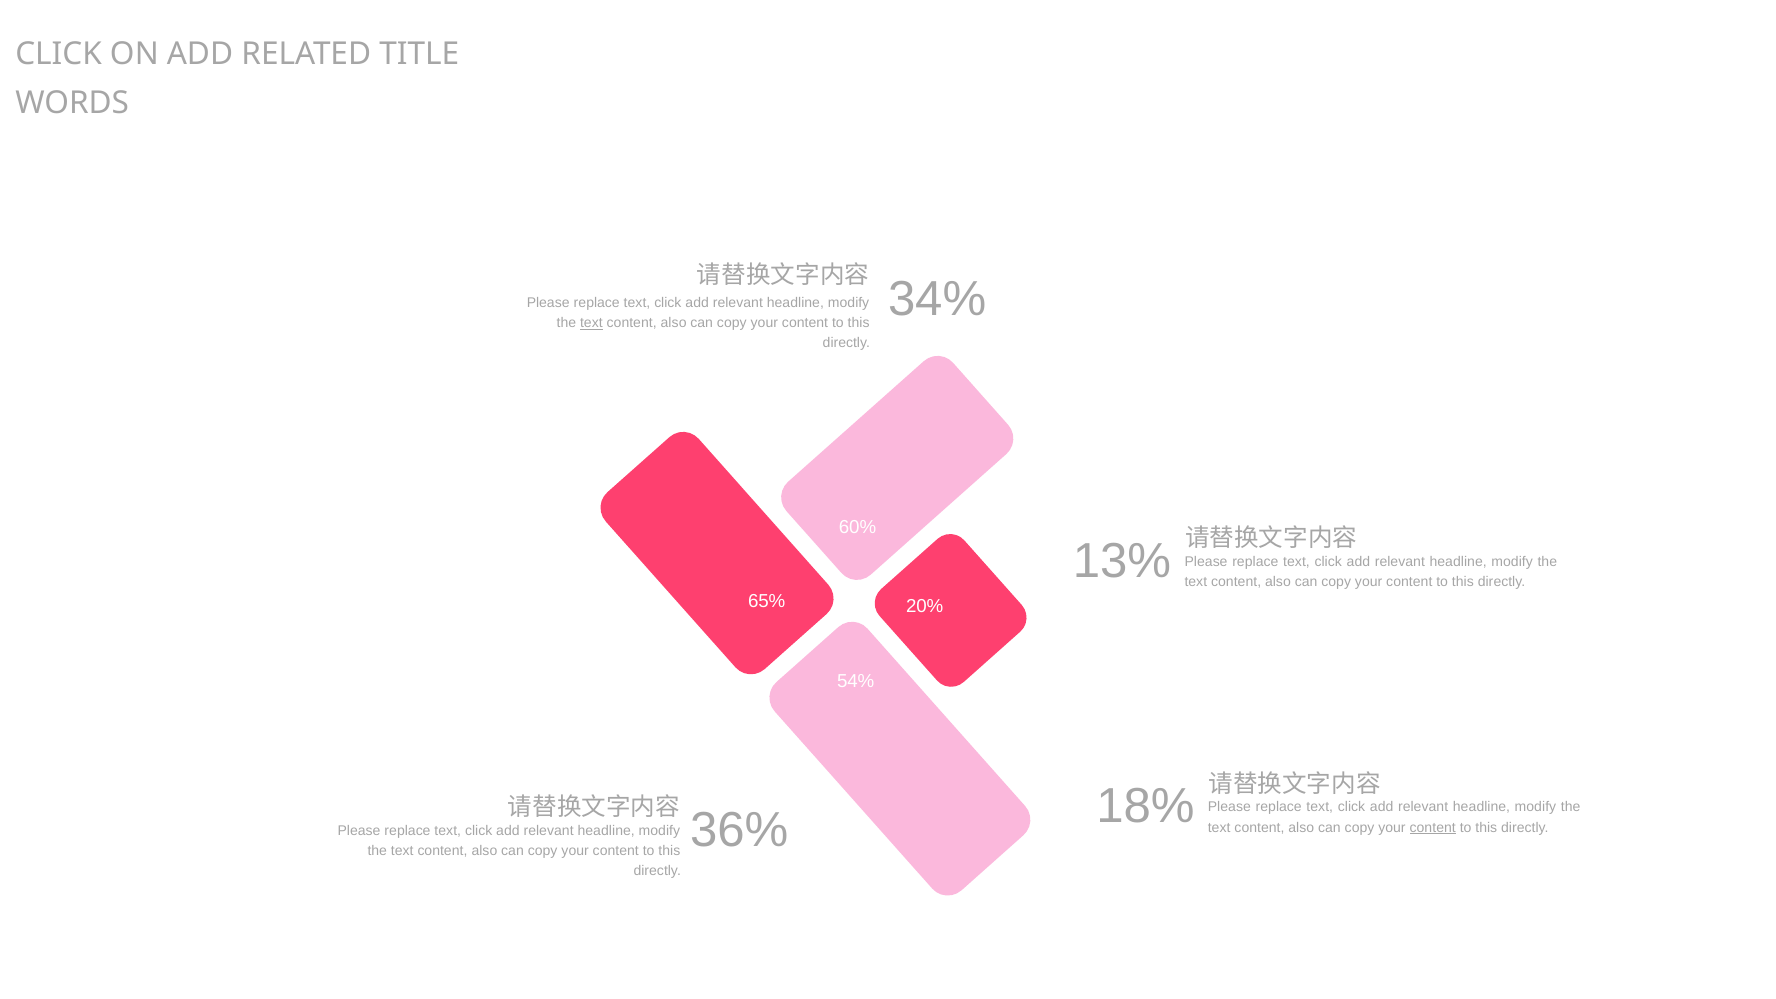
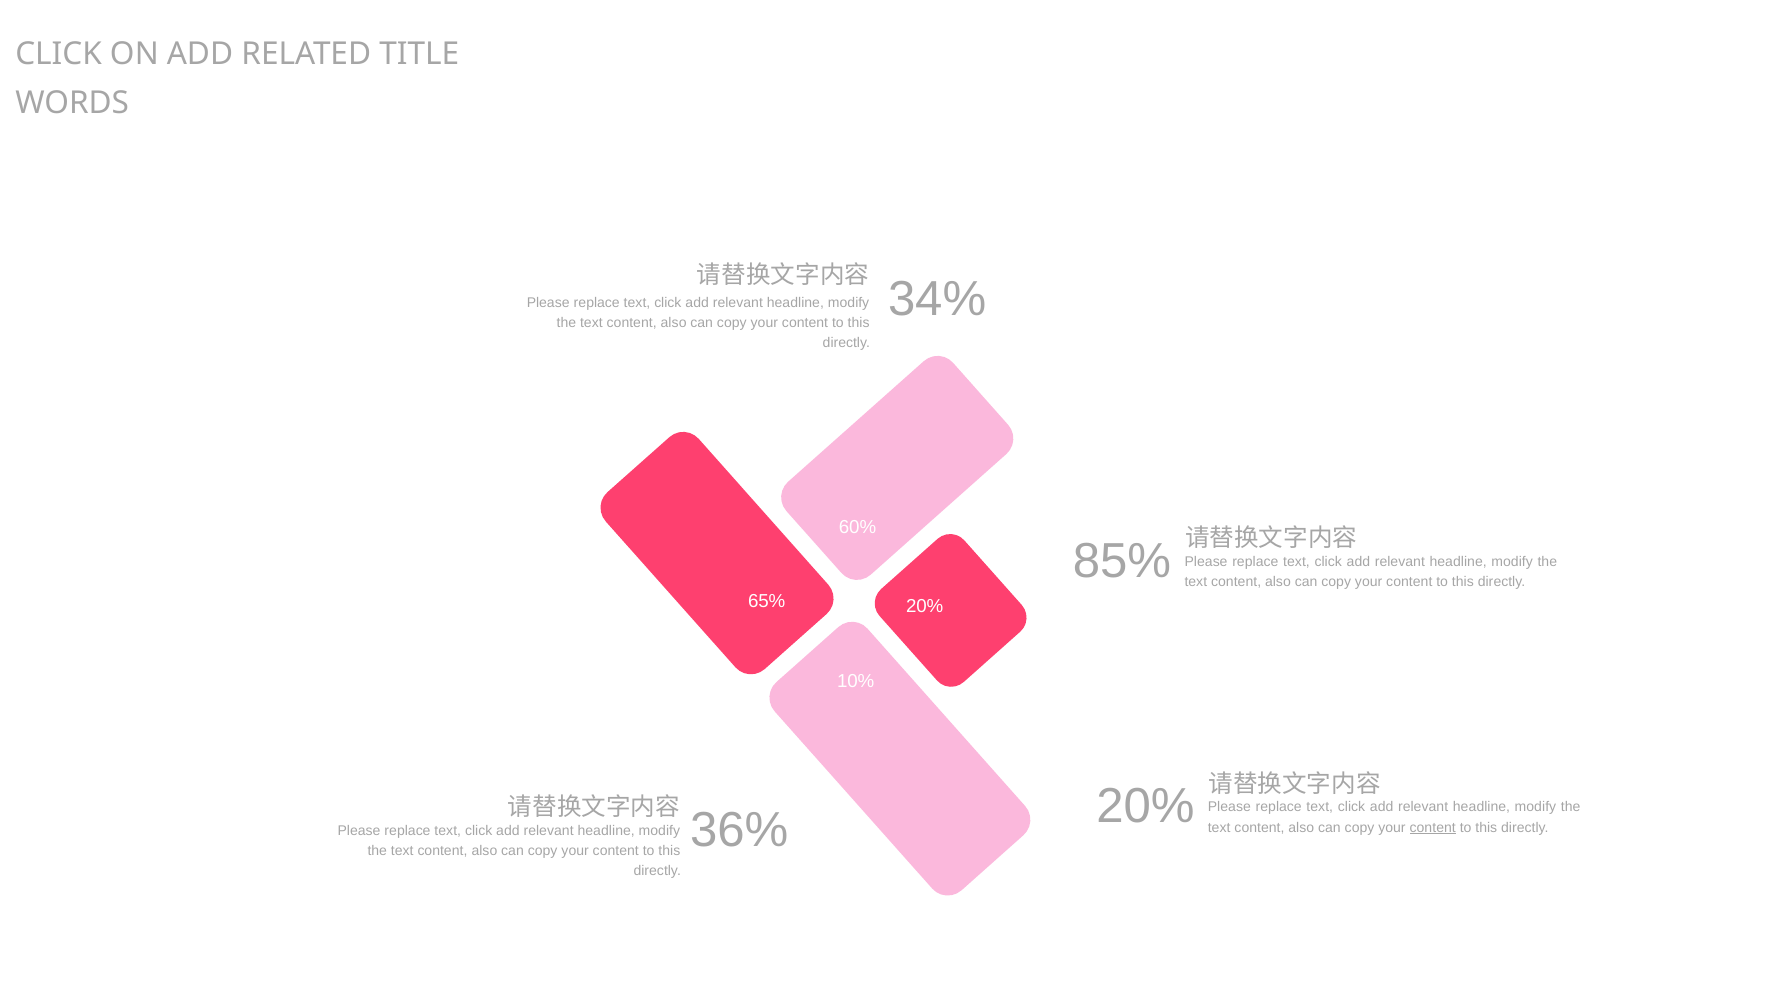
text underline: present -> none (591, 323)
13%: 13% -> 85% (1122, 561)
54%: 54% -> 10% (856, 681)
18%: 18% -> 20% (1145, 806)
